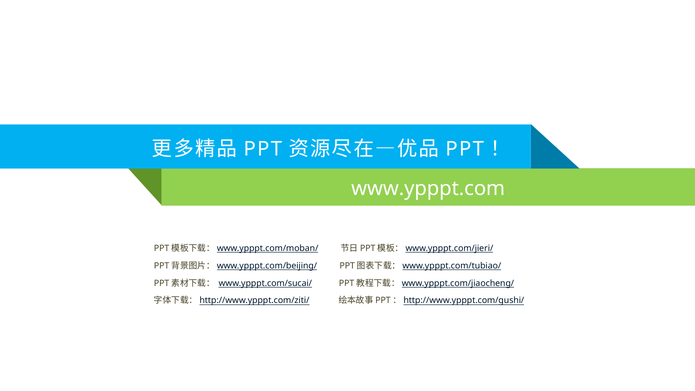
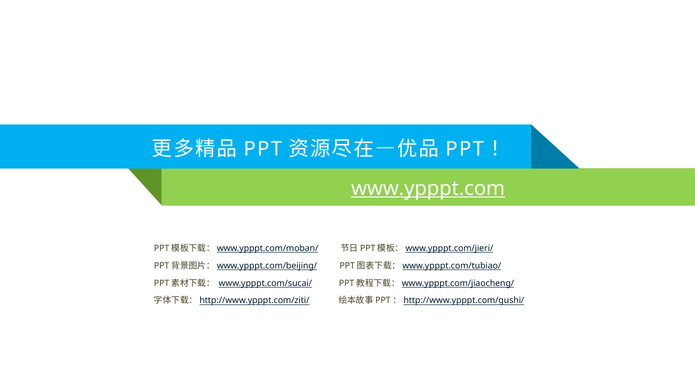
www.ypppt.com underline: none -> present (428, 188)
